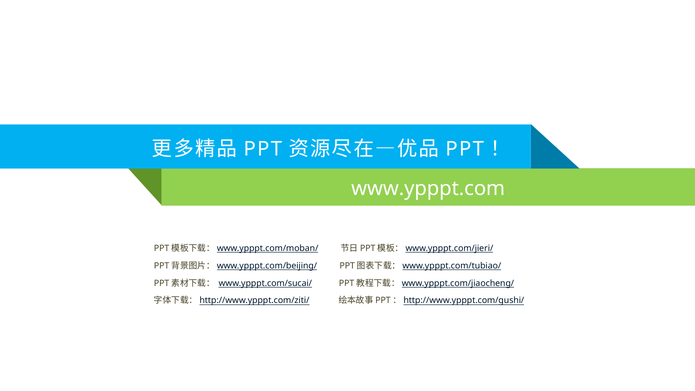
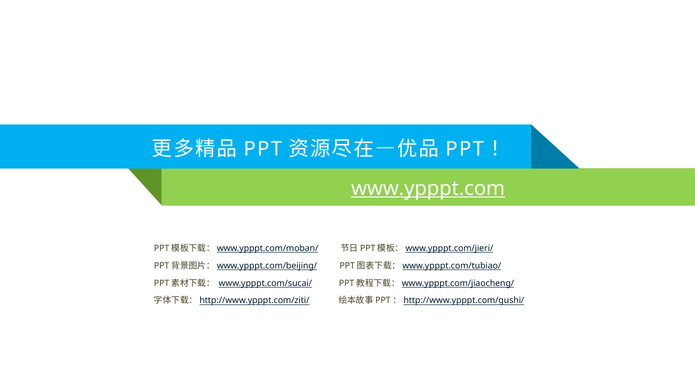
www.ypppt.com underline: none -> present (428, 188)
